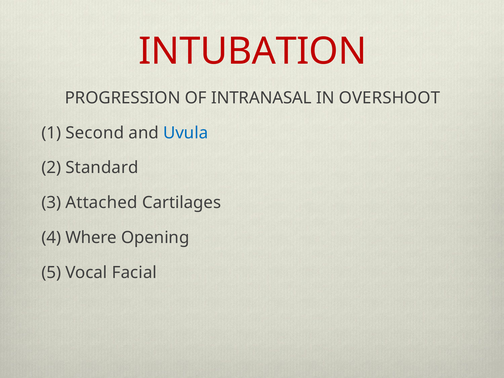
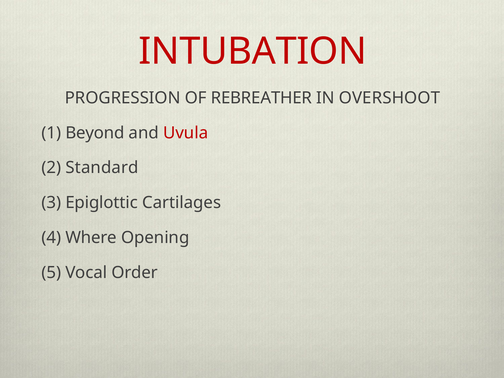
INTRANASAL: INTRANASAL -> REBREATHER (261, 98)
Second: Second -> Beyond (95, 133)
Uvula colour: blue -> red (186, 133)
Attached: Attached -> Epiglottic (102, 203)
Facial: Facial -> Order (135, 273)
